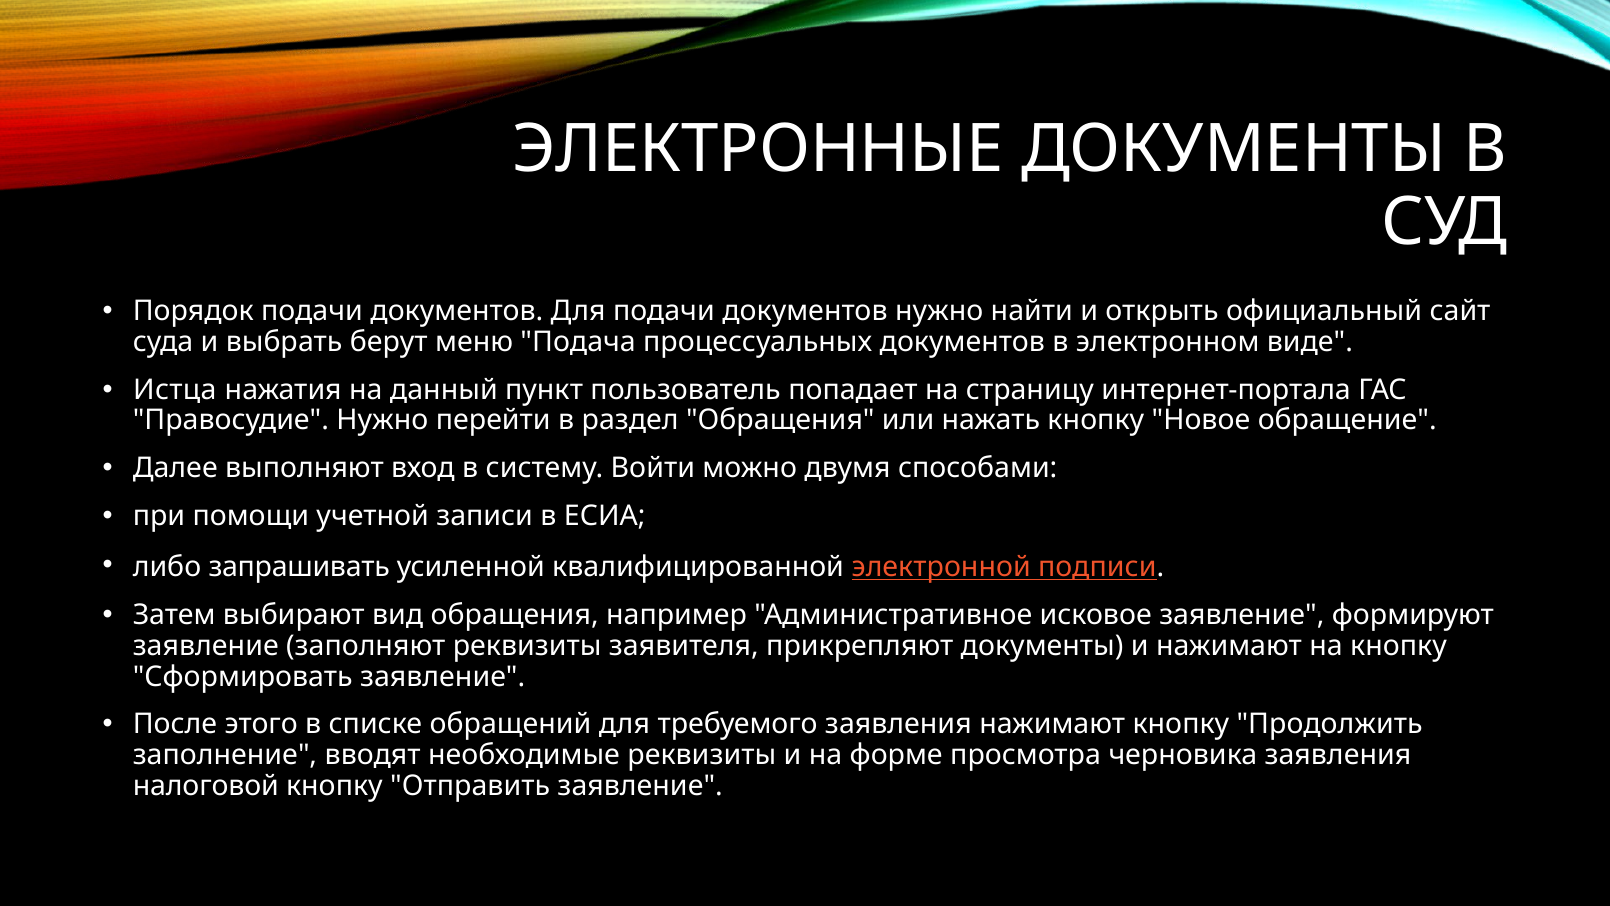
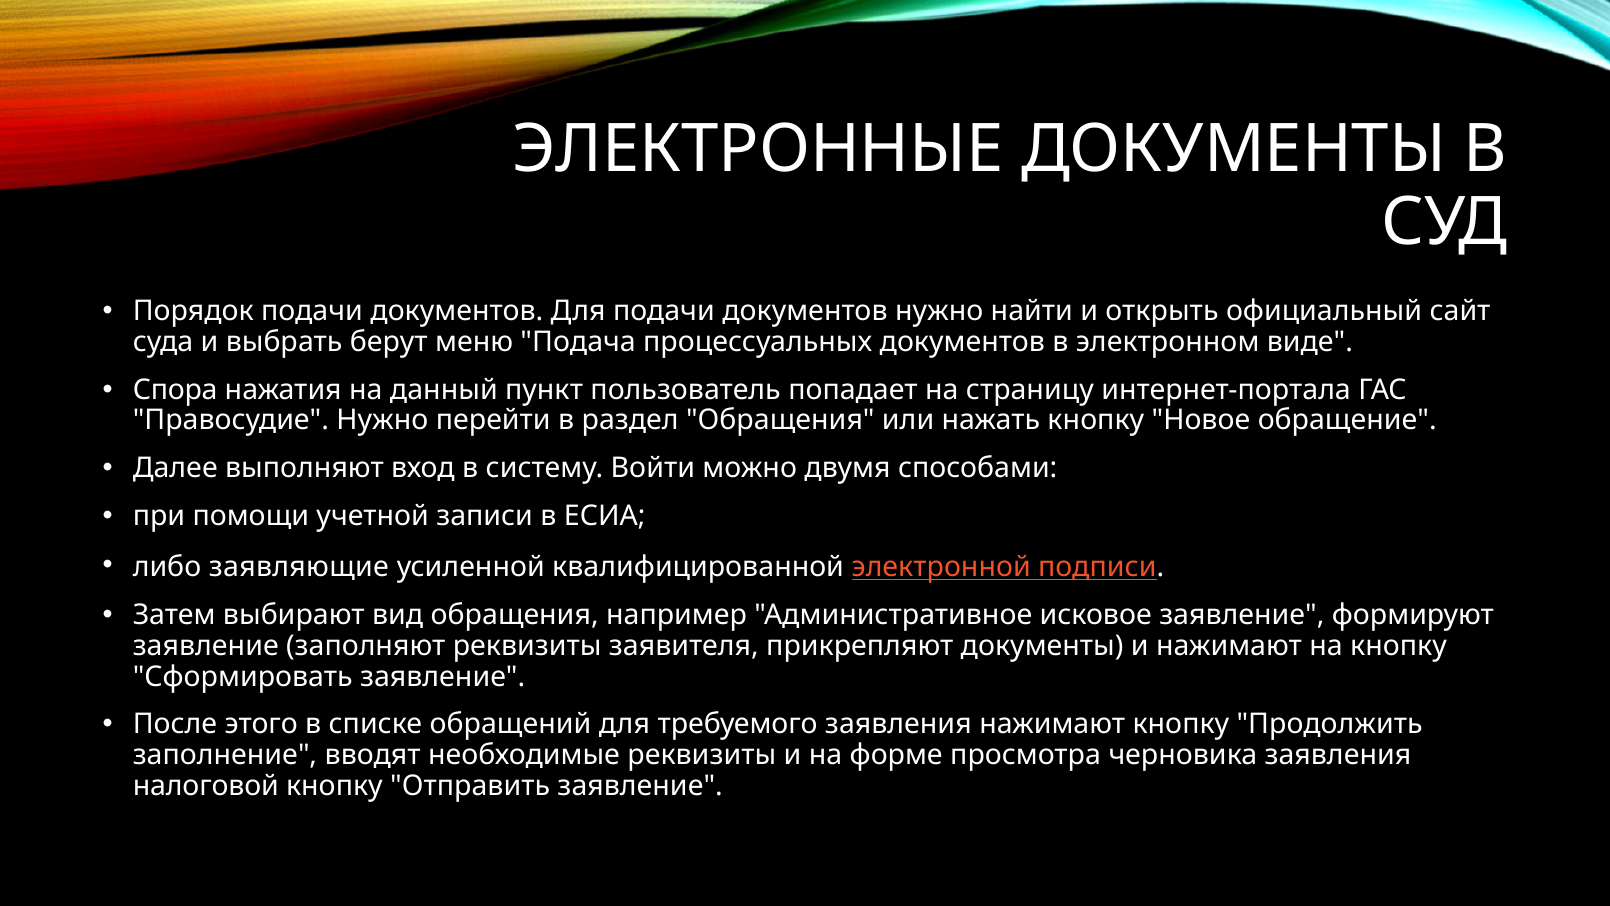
Истца: Истца -> Спора (175, 389)
запрашивать: запрашивать -> заявляющие (299, 566)
